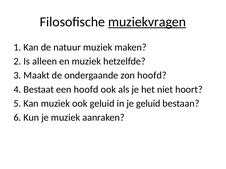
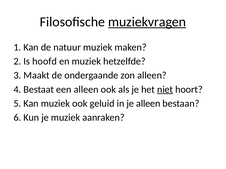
alleen: alleen -> hoofd (45, 61)
zon hoofd: hoofd -> alleen (152, 76)
een hoofd: hoofd -> alleen (86, 90)
niet underline: none -> present (165, 90)
je geluid: geluid -> alleen (148, 104)
